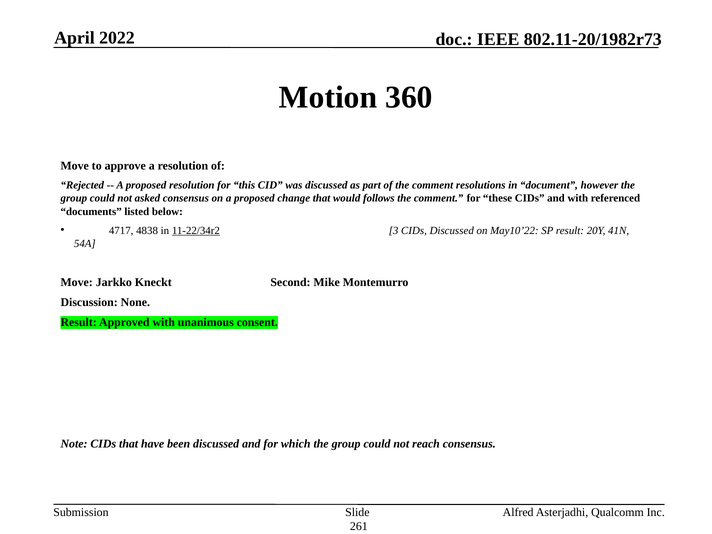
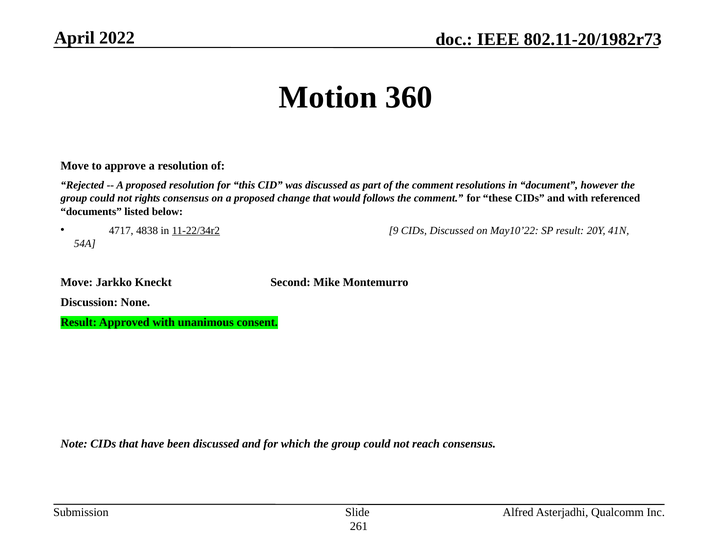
asked: asked -> rights (147, 198)
3: 3 -> 9 (394, 230)
